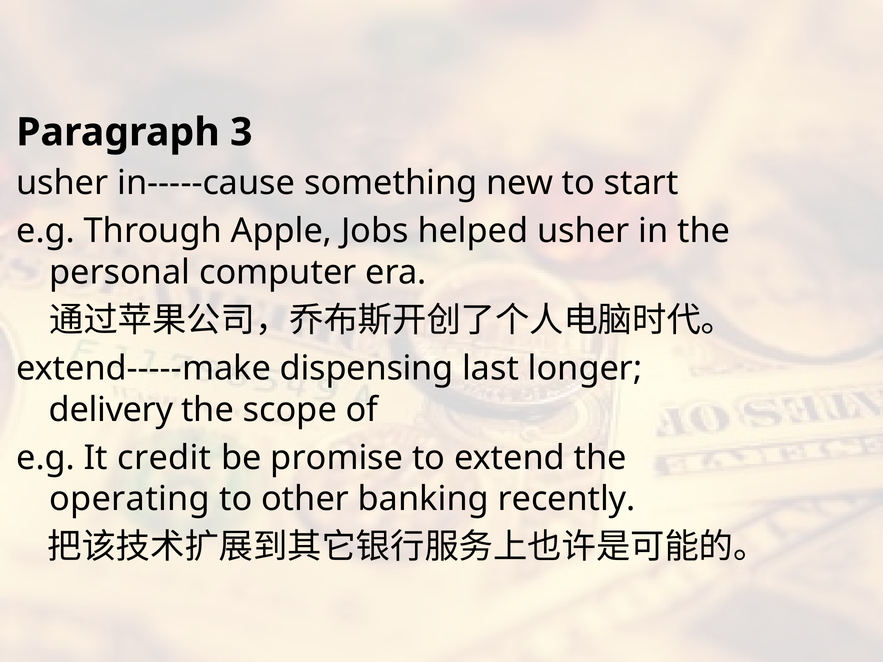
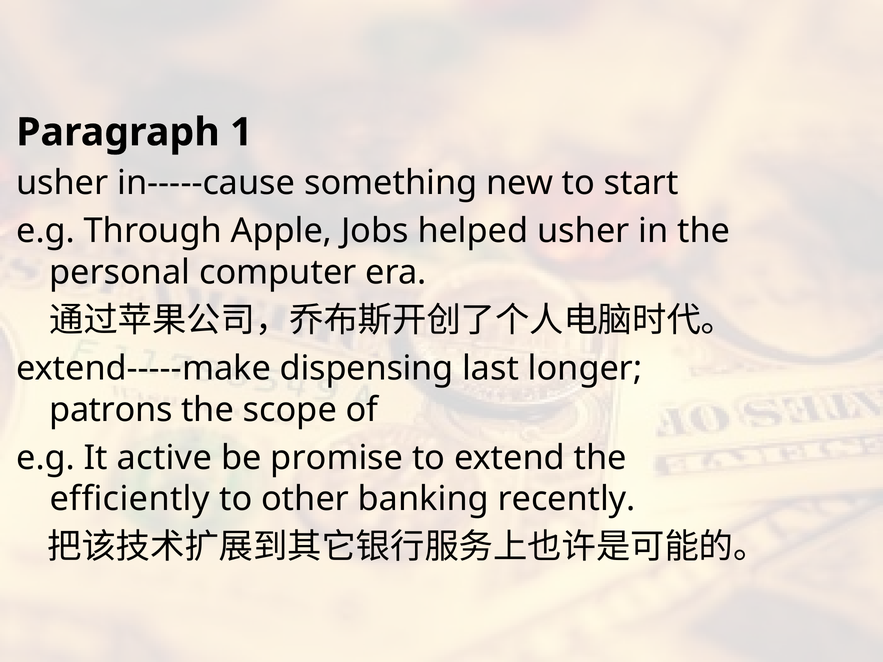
3: 3 -> 1 (241, 132)
delivery: delivery -> patrons (111, 410)
credit: credit -> active (164, 458)
operating: operating -> efficiently (130, 499)
